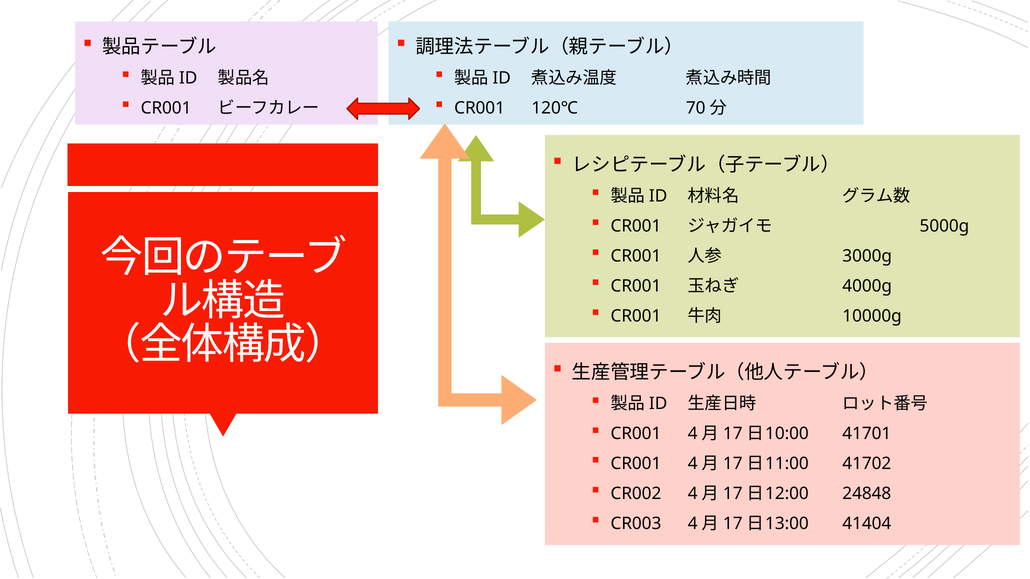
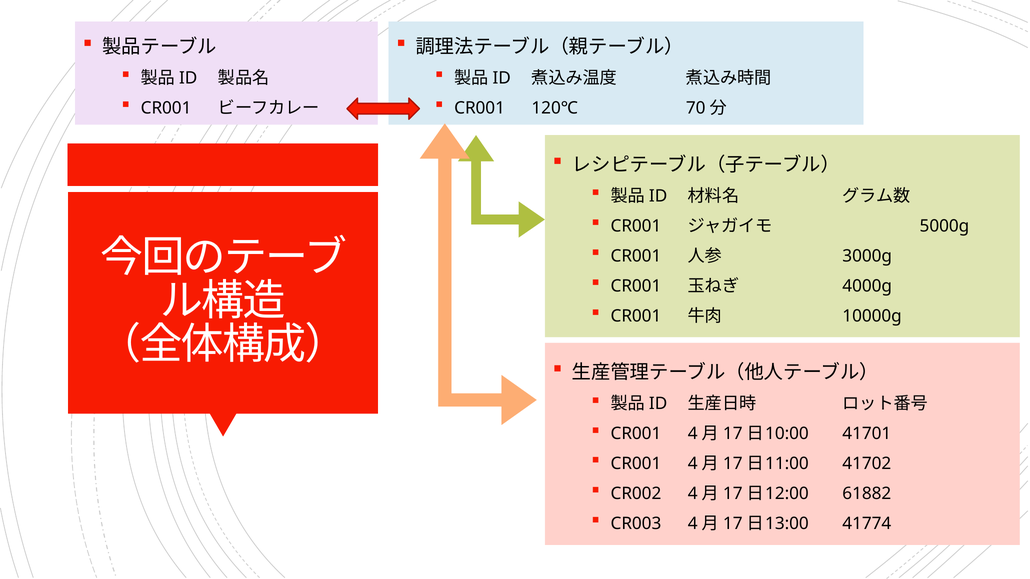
24848: 24848 -> 61882 (867, 494)
41404: 41404 -> 41774 (867, 524)
